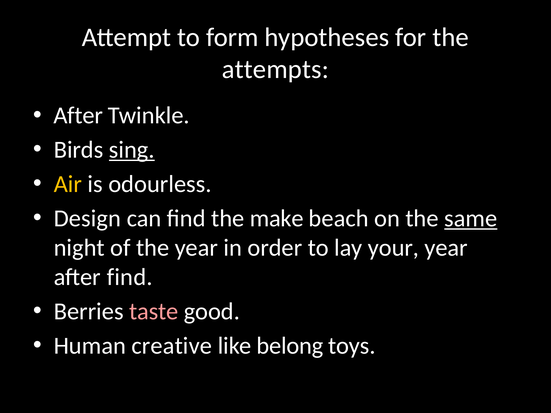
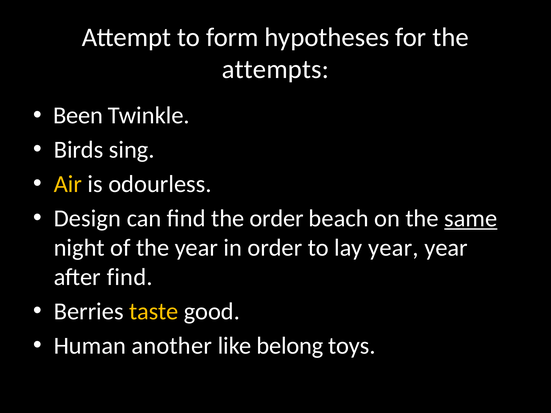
After: After -> Been (78, 116)
sing underline: present -> none (132, 150)
the make: make -> order (277, 219)
lay your: your -> year (393, 248)
taste colour: pink -> yellow (154, 312)
creative: creative -> another (172, 346)
